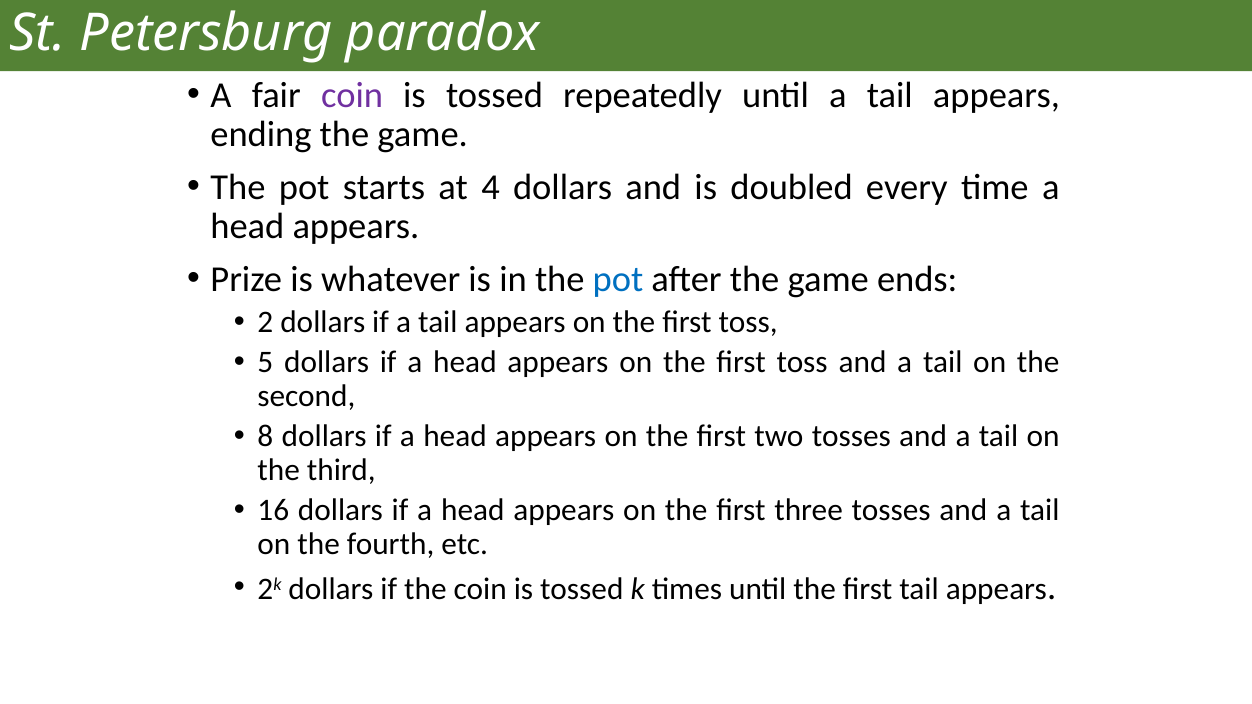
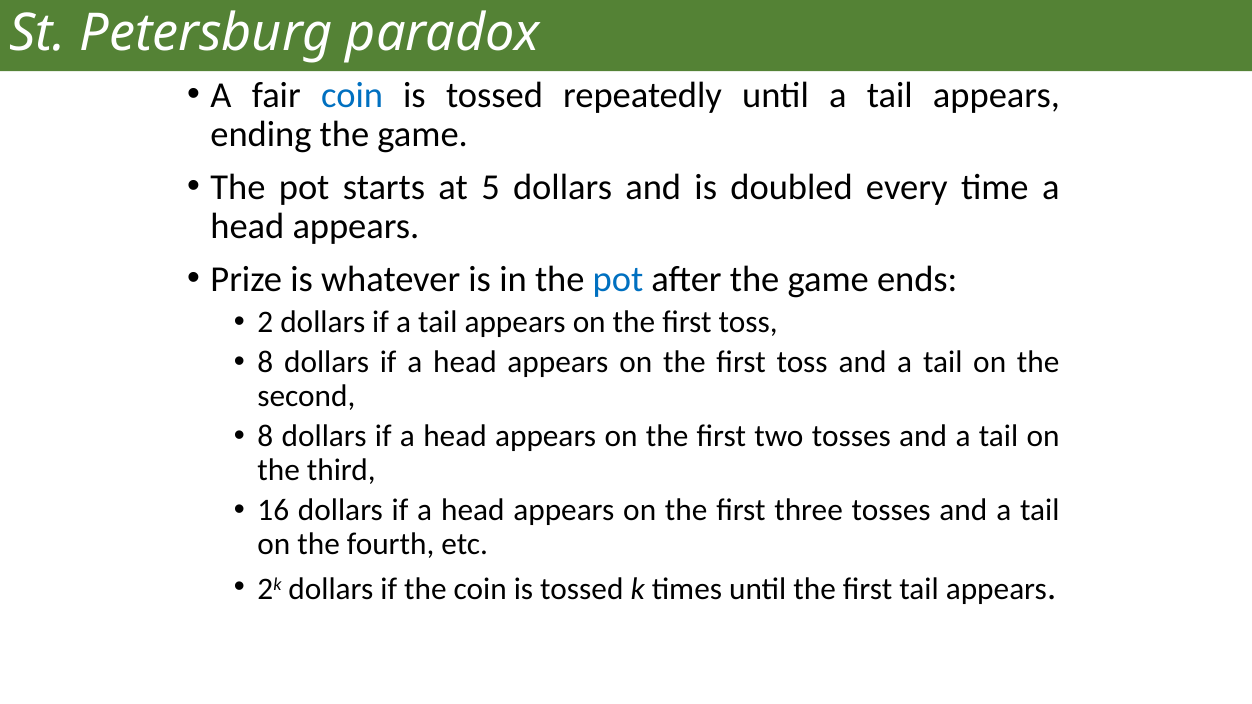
coin colour: purple -> blue (352, 95)
4: 4 -> 5 (491, 187)
5: 5 -> 8 (265, 363)
